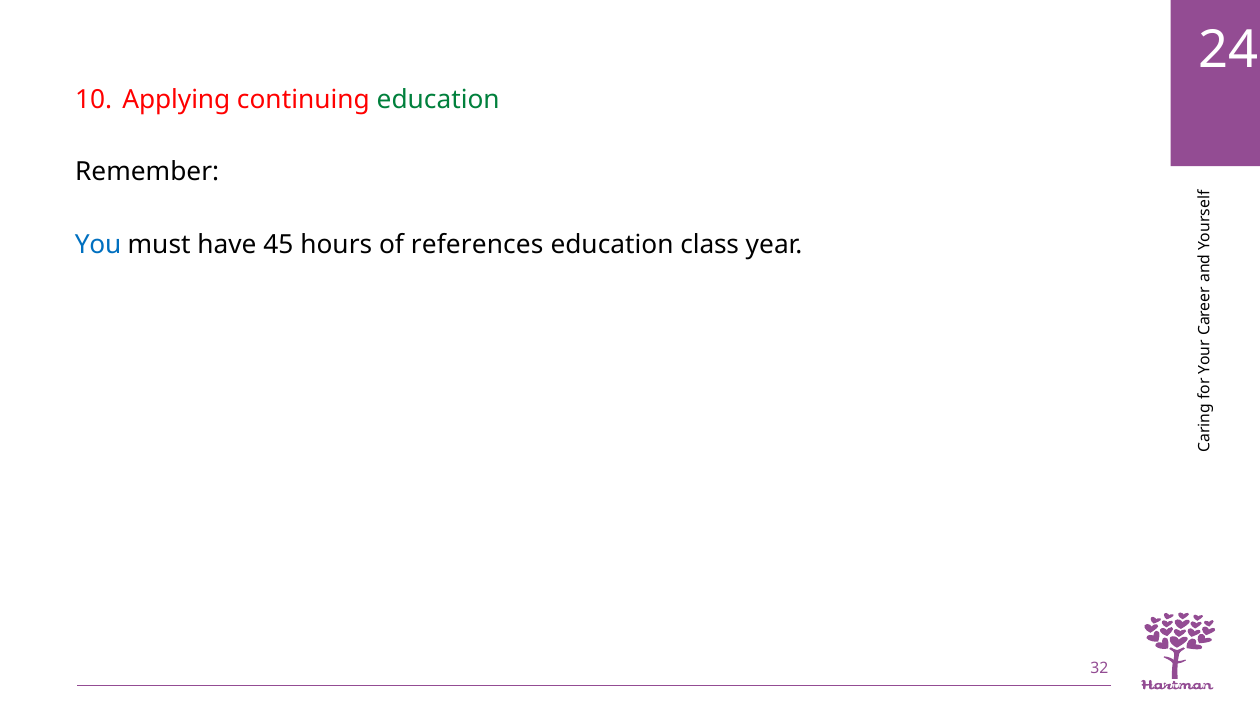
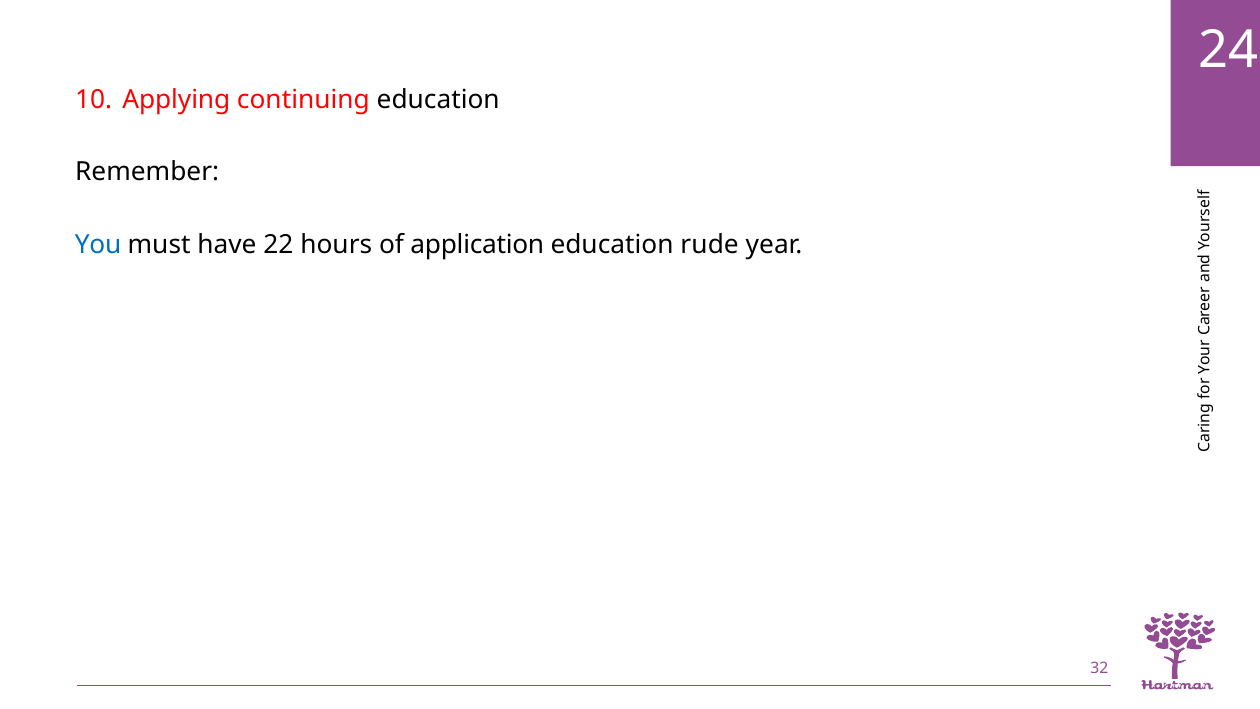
education colour: green -> black (438, 99)
45: 45 -> 22 (278, 244)
references: references -> application (477, 244)
class: class -> rude (710, 244)
